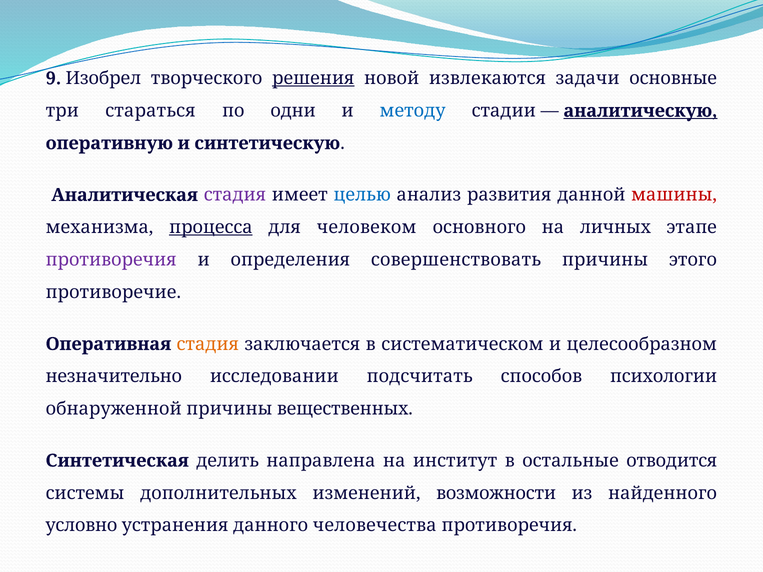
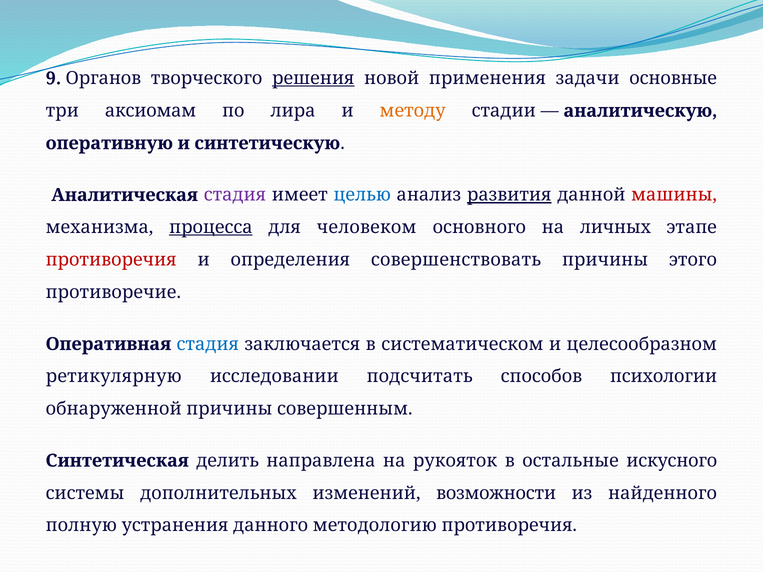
Изобрел: Изобрел -> Органов (103, 78)
извлекаются: извлекаются -> применения (487, 78)
стараться: стараться -> аксиомам (151, 111)
одни: одни -> лира (293, 111)
методу colour: blue -> orange (413, 111)
аналитическую underline: present -> none (640, 111)
развития underline: none -> present (509, 195)
противоречия colour: purple -> red (111, 260)
стадия colour: orange -> blue (208, 344)
незначительно: незначительно -> ретикулярную (114, 377)
вещественных: вещественных -> совершенным (345, 409)
институт: институт -> рукояток (455, 461)
отводится: отводится -> искусного (672, 461)
условно: условно -> полную (81, 526)
человечества: человечества -> методологию (375, 526)
